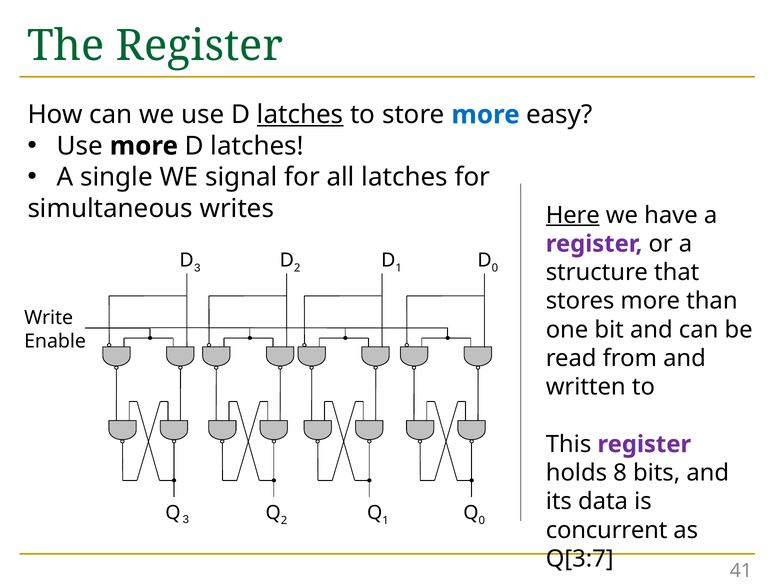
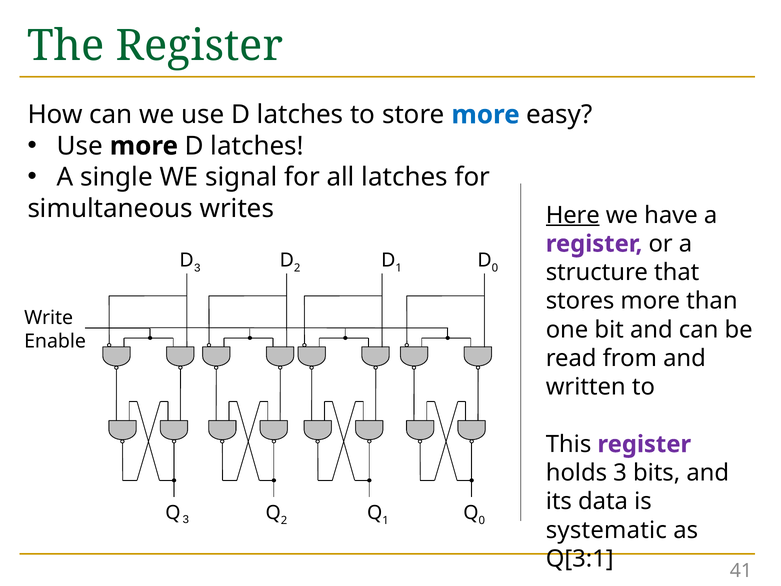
latches underline: present -> none (300, 115)
holds 8: 8 -> 3 (620, 473)
concurrent: concurrent -> systematic (606, 530)
Q[3:7: Q[3:7 -> Q[3:1 (580, 559)
